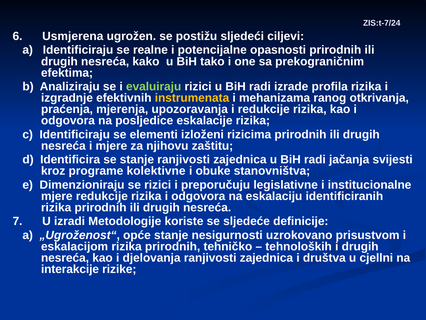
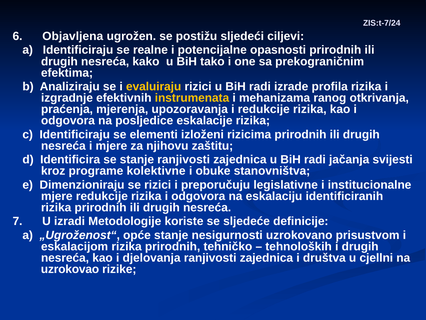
Usmjerena: Usmjerena -> Objavljena (73, 36)
evaluiraju colour: light green -> yellow (154, 86)
interakcije: interakcije -> uzrokovao (70, 269)
